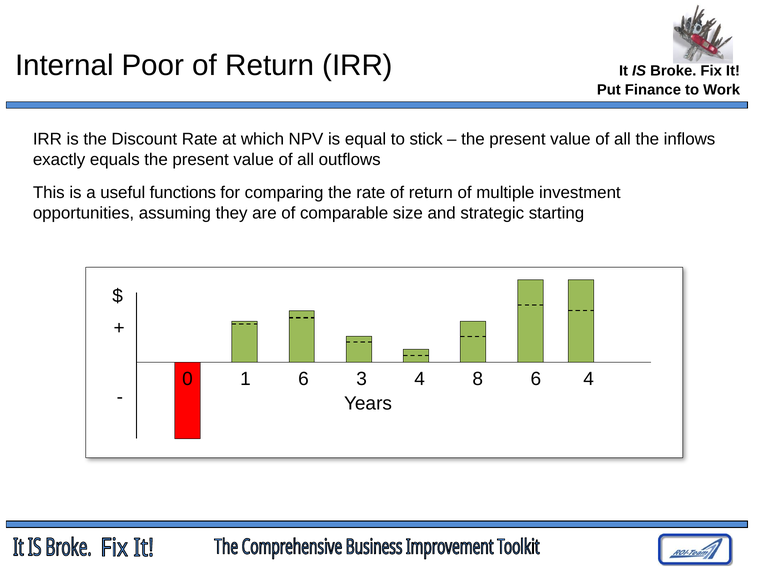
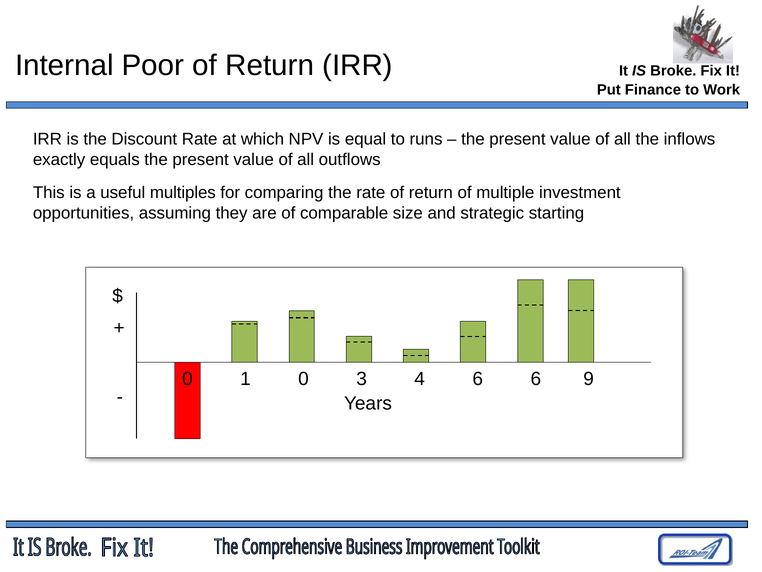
stick: stick -> runs (426, 139)
functions: functions -> multiples (183, 193)
1 6: 6 -> 0 (303, 378)
4 8: 8 -> 6 (478, 378)
6 4: 4 -> 9 (589, 378)
